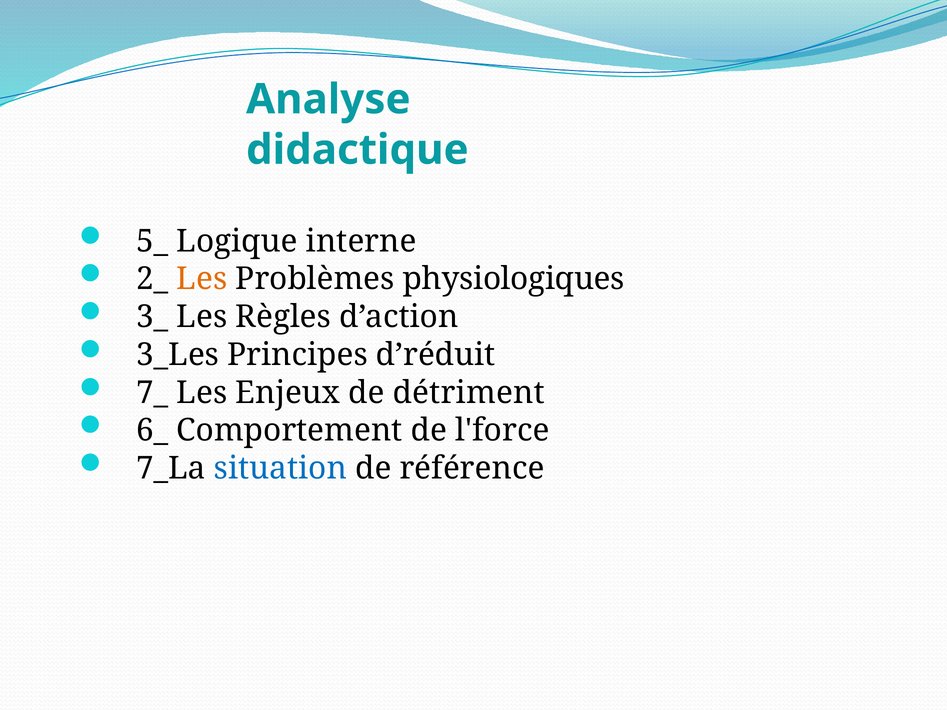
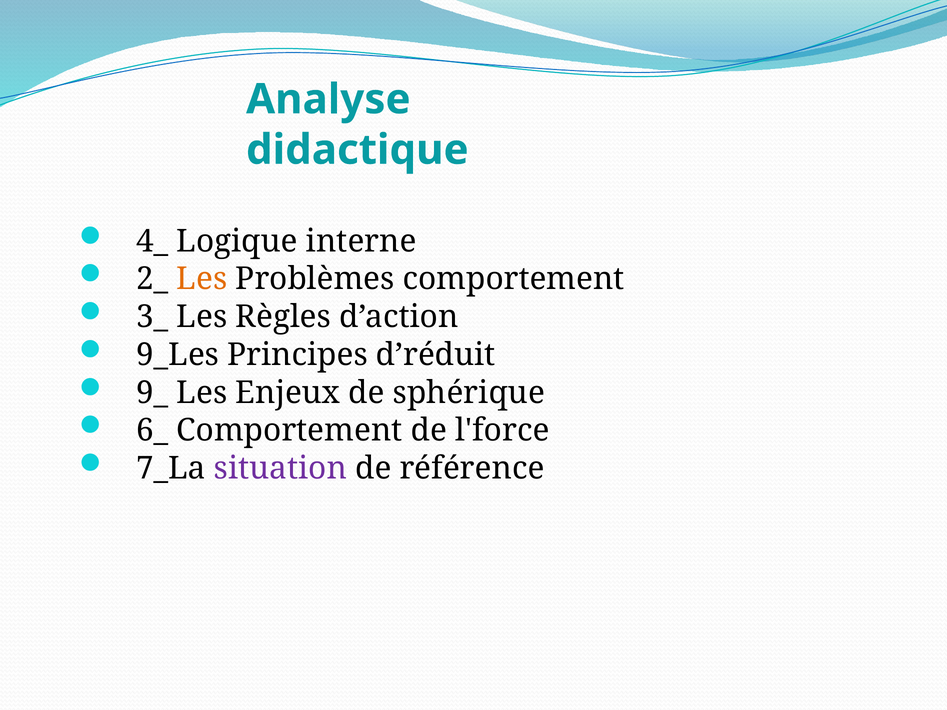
5_: 5_ -> 4_ (152, 241)
Problèmes physiologiques: physiologiques -> comportement (514, 279)
3_Les: 3_Les -> 9_Les (178, 355)
7_: 7_ -> 9_ (152, 393)
détriment: détriment -> sphérique (469, 393)
situation colour: blue -> purple (280, 469)
